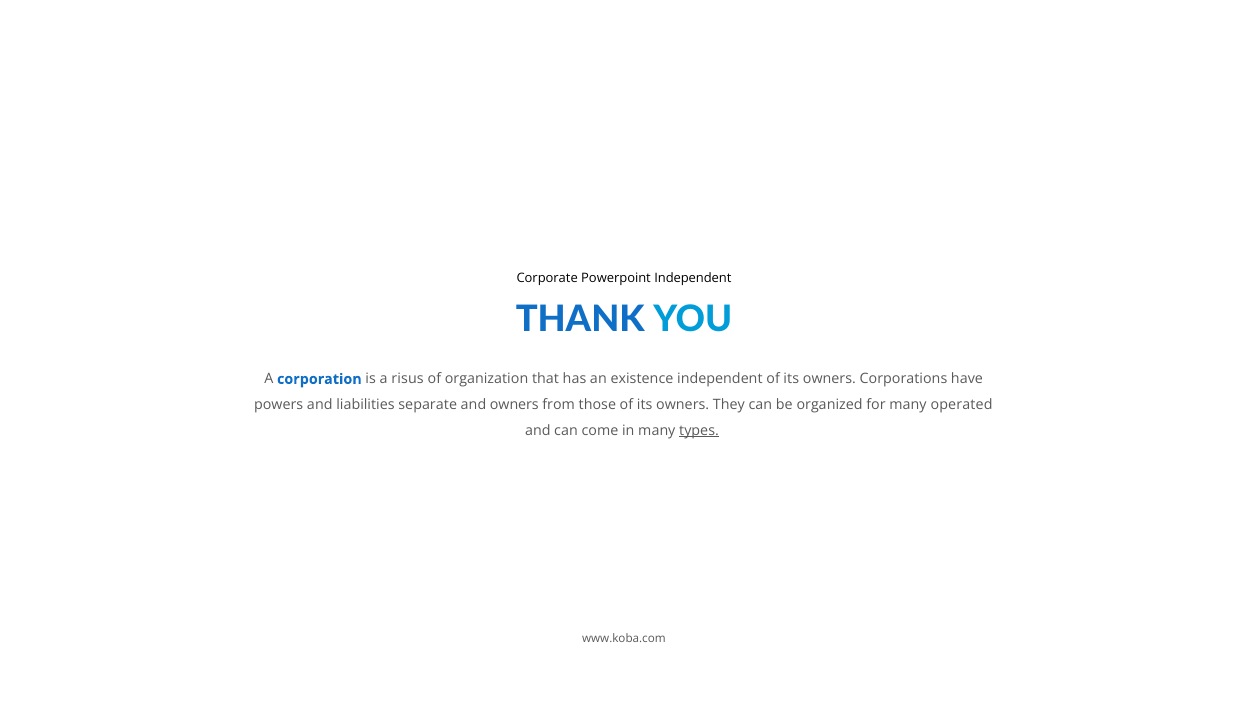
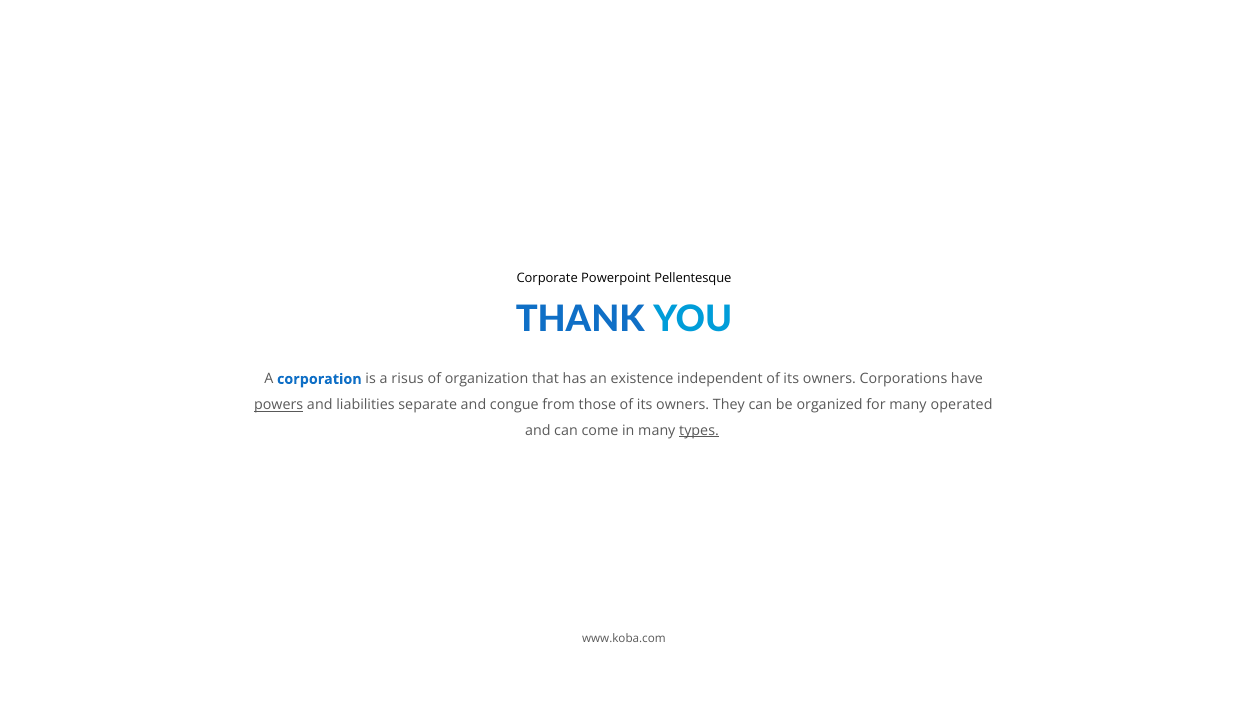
Powerpoint Independent: Independent -> Pellentesque (693, 278)
powers underline: none -> present (279, 405)
and owners: owners -> congue (514, 405)
